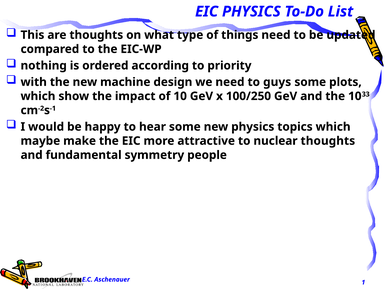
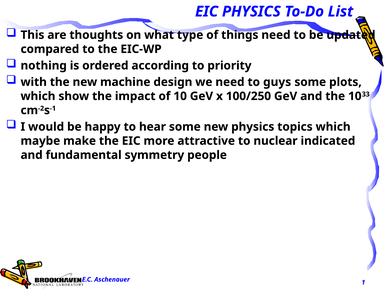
nuclear thoughts: thoughts -> indicated (328, 141)
